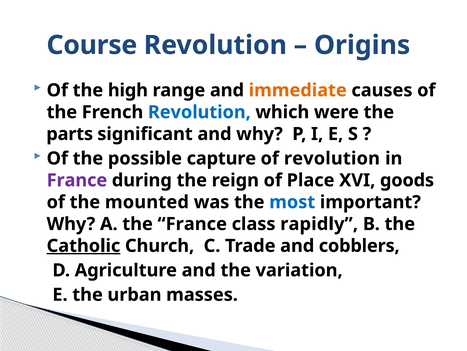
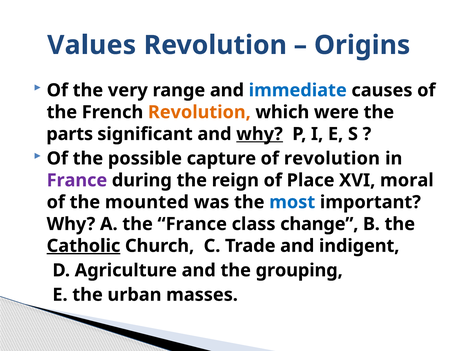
Course: Course -> Values (92, 45)
high: high -> very (128, 90)
immediate colour: orange -> blue (298, 90)
Revolution colour: blue -> orange (199, 112)
why underline: none -> present (260, 134)
goods: goods -> moral (407, 180)
rapidly: rapidly -> change (319, 224)
cobblers: cobblers -> indigent (359, 245)
variation: variation -> grouping (299, 270)
